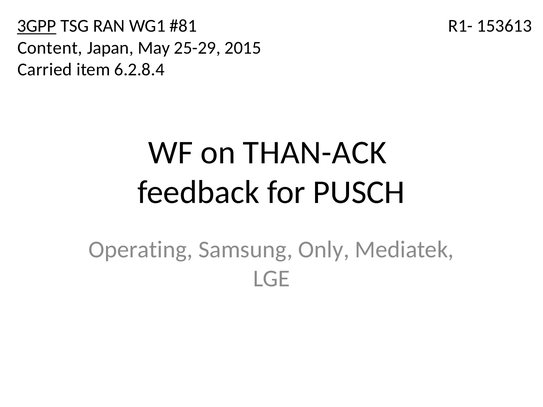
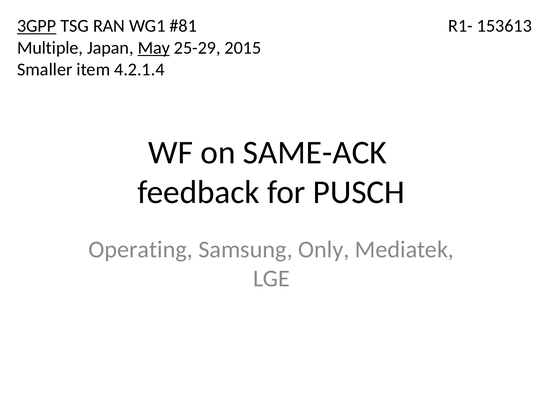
Content: Content -> Multiple (50, 48)
May underline: none -> present (154, 48)
Carried: Carried -> Smaller (45, 69)
6.2.8.4: 6.2.8.4 -> 4.2.1.4 (139, 69)
THAN-ACK: THAN-ACK -> SAME-ACK (315, 153)
